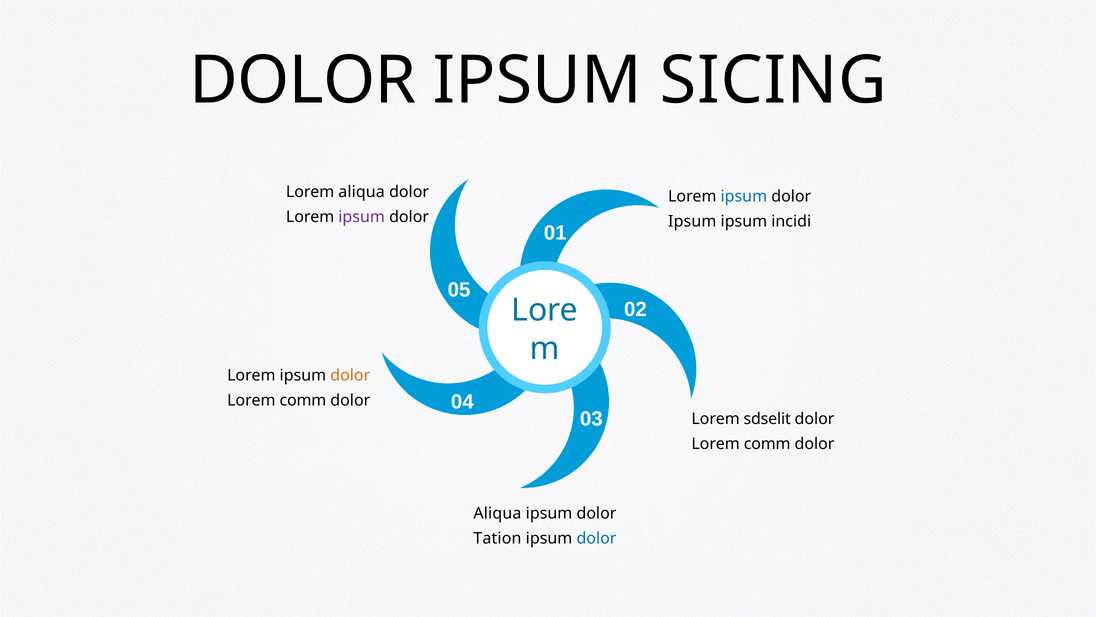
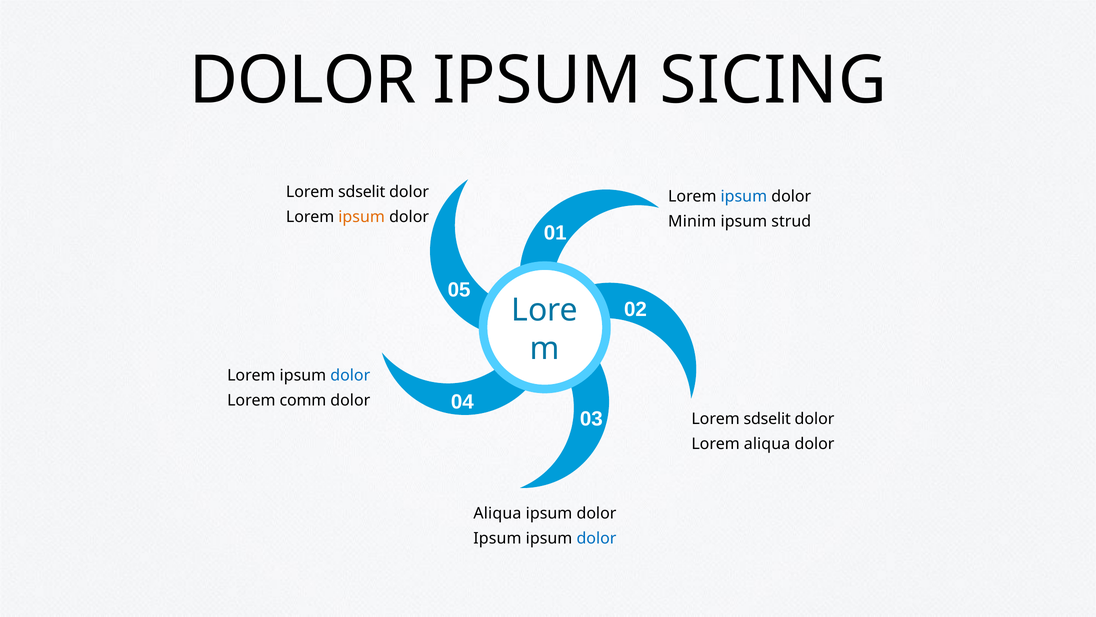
aliqua: aliqua -> sdselit (362, 192)
ipsum colour: purple -> orange (362, 217)
Ipsum: Ipsum -> Minim (692, 221)
incidi: incidi -> strud (791, 221)
dolor colour: orange -> blue (350, 375)
comm: comm -> aliqua (767, 444)
Tation: Tation -> Ipsum (497, 538)
